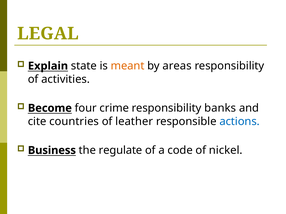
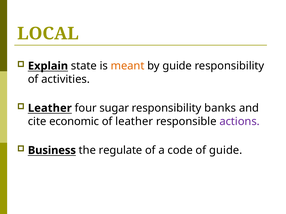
LEGAL: LEGAL -> LOCAL (48, 34)
by areas: areas -> guide (177, 66)
Become: Become -> Leather (50, 108)
crime: crime -> sugar (114, 108)
countries: countries -> economic (74, 122)
actions colour: blue -> purple (240, 122)
of nickel: nickel -> guide (226, 151)
